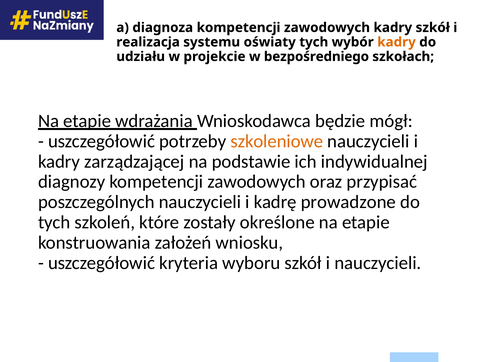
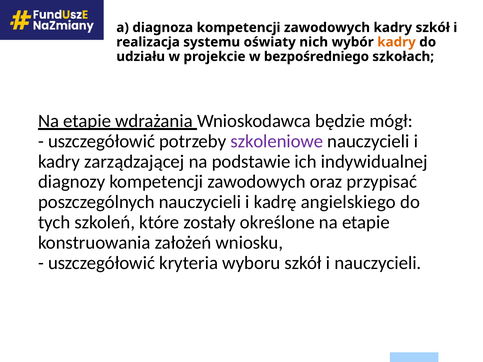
oświaty tych: tych -> nich (314, 42)
szkoleniowe colour: orange -> purple (277, 141)
prowadzone: prowadzone -> angielskiego (348, 202)
